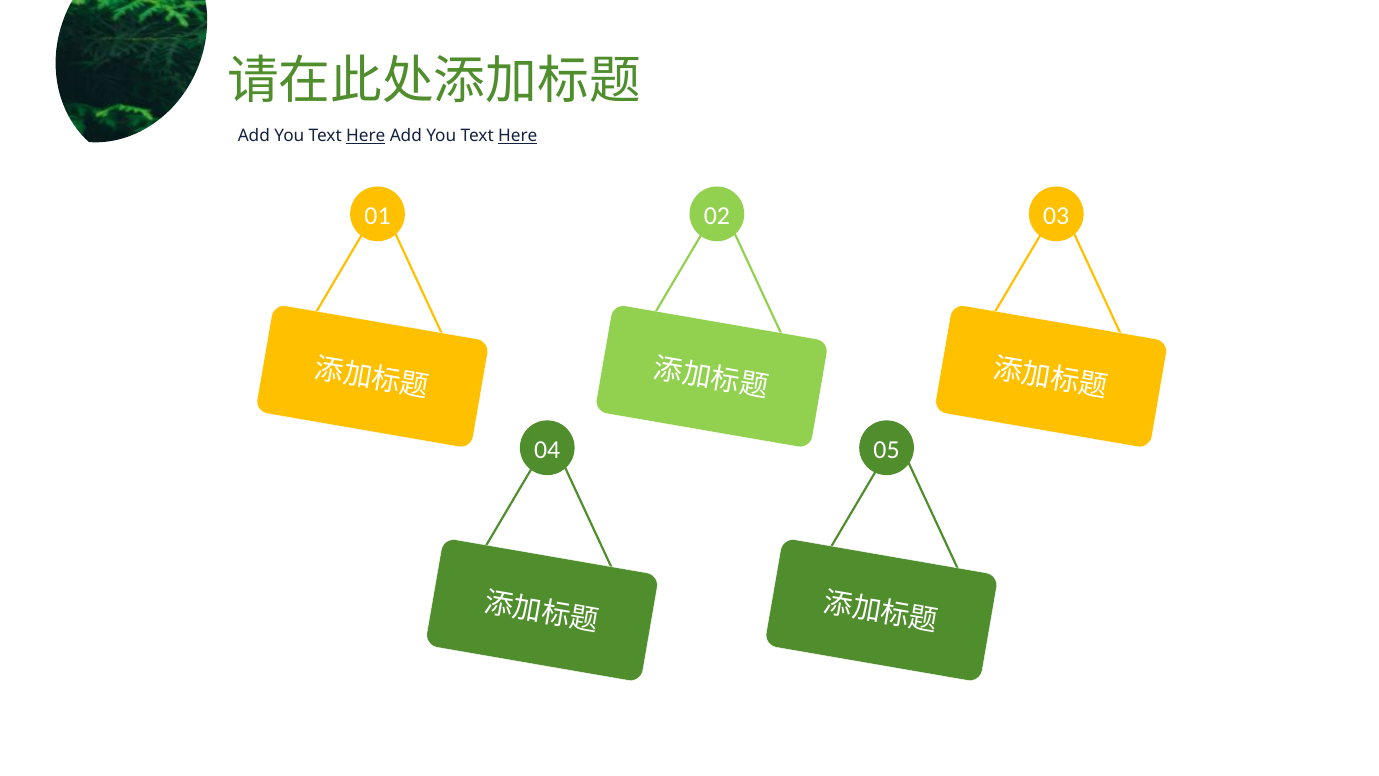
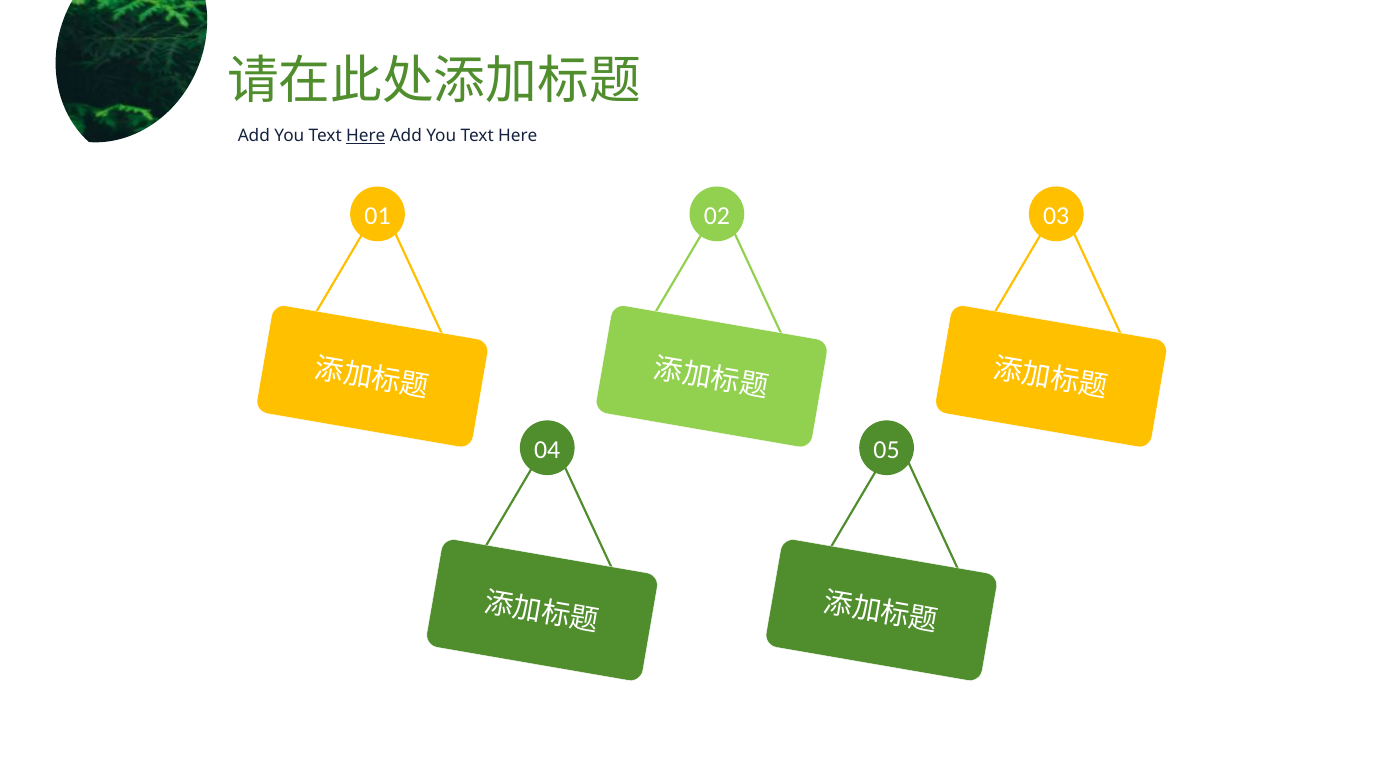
Here underline: present -> none (518, 136)
